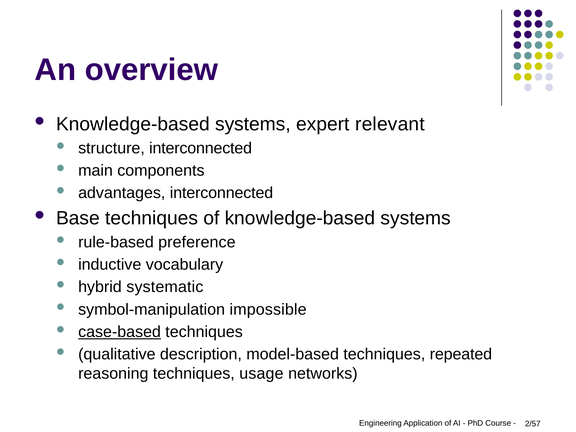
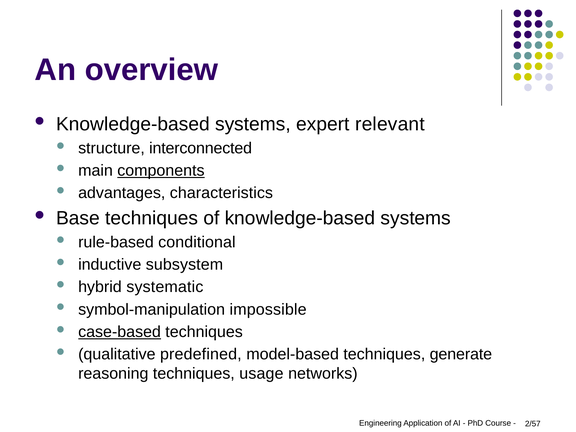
components underline: none -> present (161, 171)
advantages interconnected: interconnected -> characteristics (221, 193)
preference: preference -> conditional (197, 242)
vocabulary: vocabulary -> subsystem (184, 265)
description: description -> predefined (201, 354)
repeated: repeated -> generate (461, 354)
